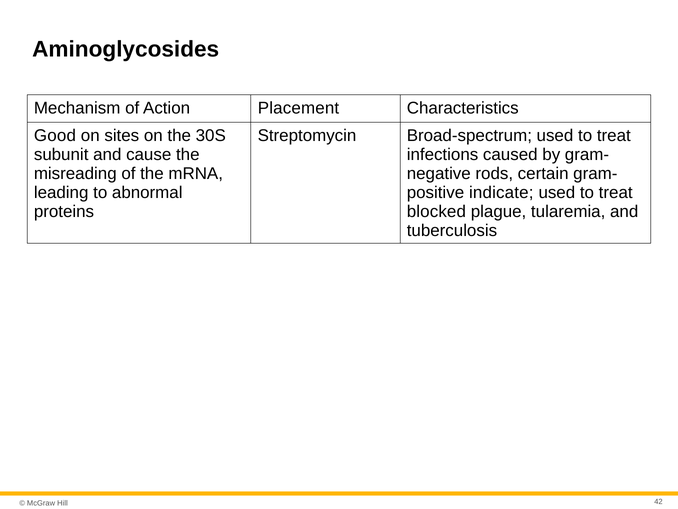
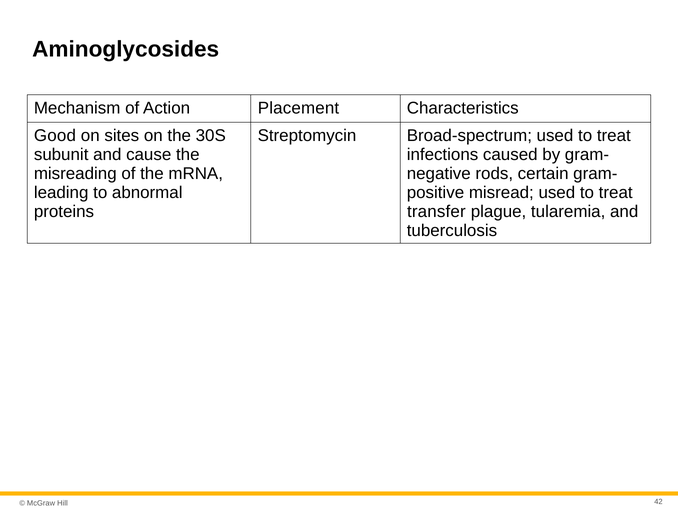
indicate: indicate -> misread (501, 192)
blocked: blocked -> transfer (436, 211)
